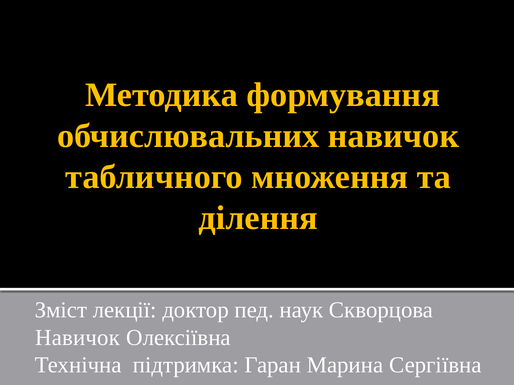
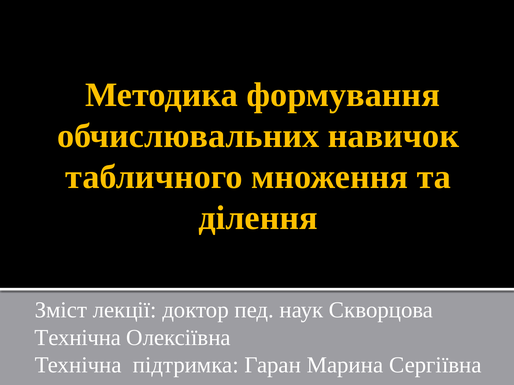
Навичок: Навичок -> Технічна (78, 338)
